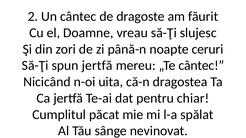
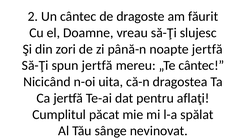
noapte ceruri: ceruri -> jertfă (207, 49)
chiar: chiar -> aflaţi (193, 98)
